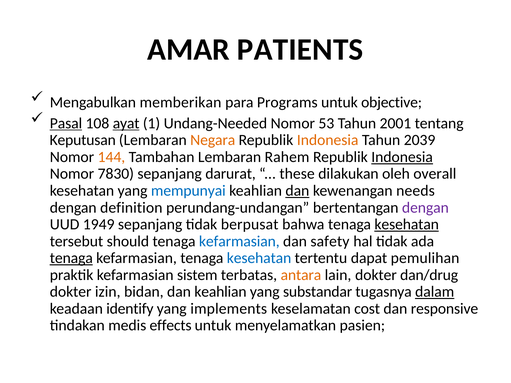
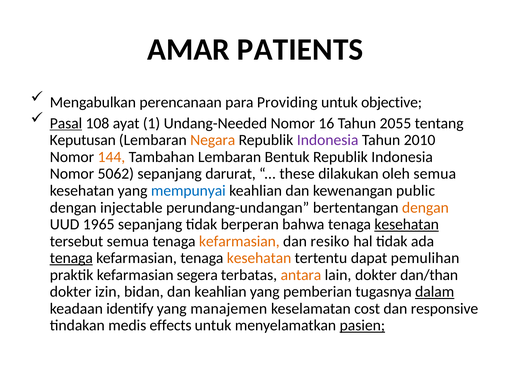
memberikan: memberikan -> perencanaan (181, 102)
Programs: Programs -> Providing (287, 102)
ayat underline: present -> none (126, 123)
53: 53 -> 16 (326, 123)
2001: 2001 -> 2055 (395, 123)
Indonesia colour: orange -> purple (328, 140)
2039: 2039 -> 2010 (420, 140)
Rahem: Rahem -> Bentuk (287, 157)
Indonesia underline: present -> none (402, 157)
7830: 7830 -> 5062 (116, 174)
oleh overall: overall -> semua (435, 174)
dan underline: present -> none (297, 191)
needs: needs -> public (416, 191)
definition: definition -> injectable (131, 208)
dengan colour: purple -> orange (425, 208)
1949: 1949 -> 1965 (99, 225)
berpusat: berpusat -> berperan (250, 225)
tersebut should: should -> semua (128, 241)
kefarmasian colour: blue -> orange (239, 241)
safety: safety -> resiko (330, 241)
kesehatan colour: blue -> orange (259, 258)
sistem: sistem -> segera (197, 275)
dan/drug: dan/drug -> dan/than (429, 275)
substandar: substandar -> pemberian (318, 292)
implements: implements -> manajemen (229, 309)
pasien underline: none -> present (362, 326)
